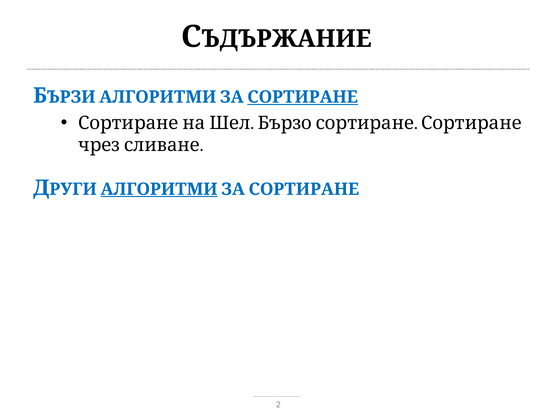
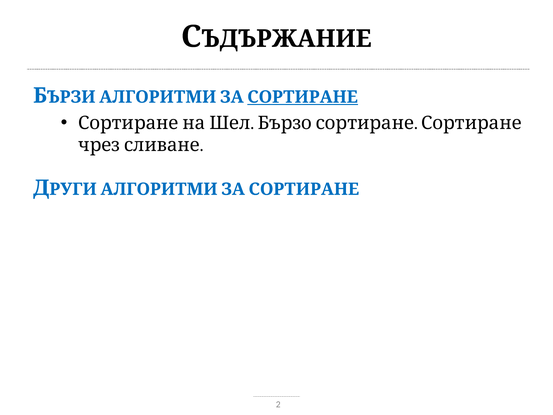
АЛГОРИТМИ underline: present -> none (159, 189)
